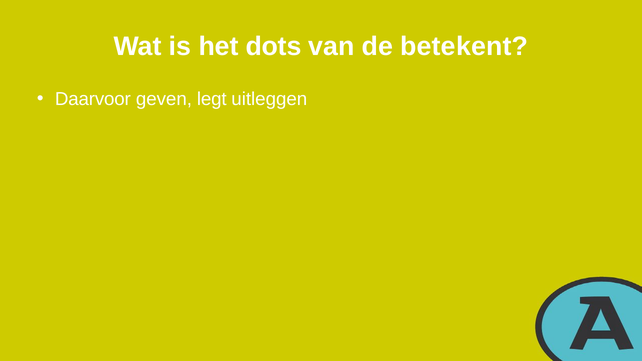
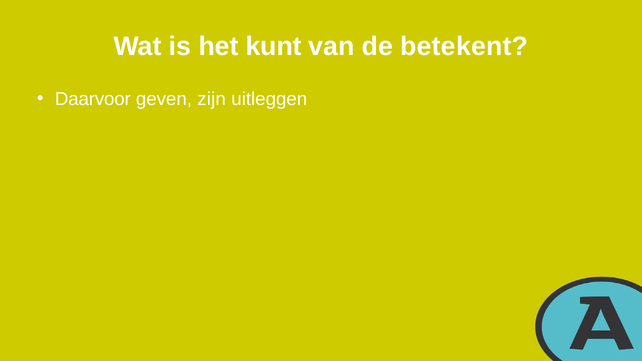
dots: dots -> kunt (274, 46)
legt: legt -> zijn (212, 99)
